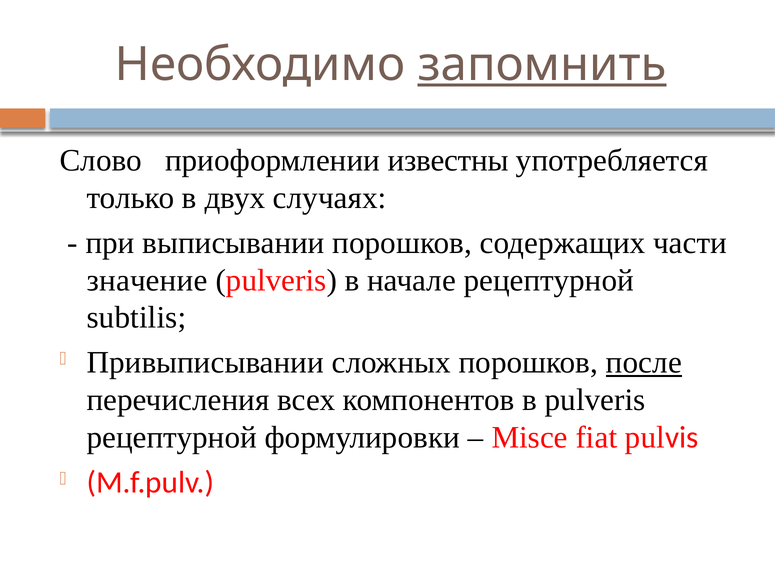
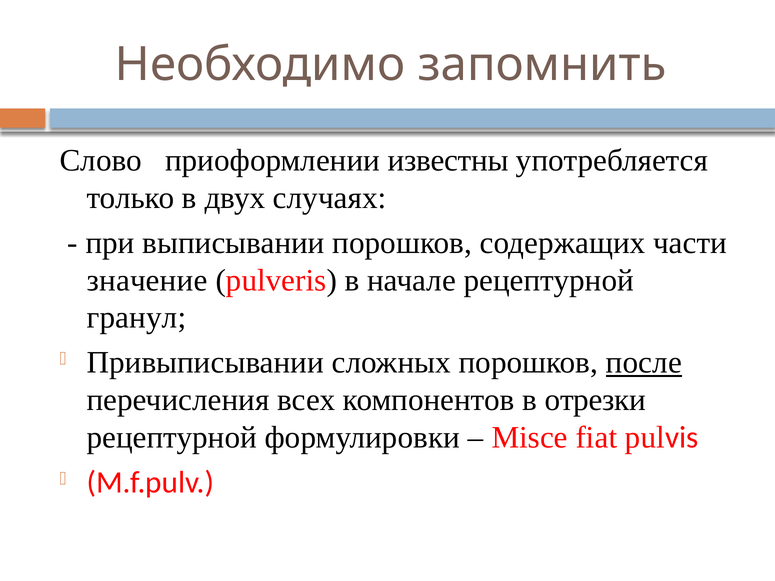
запомнить underline: present -> none (542, 65)
subtilis: subtilis -> гранул (136, 318)
в pulveris: pulveris -> отрезки (595, 400)
